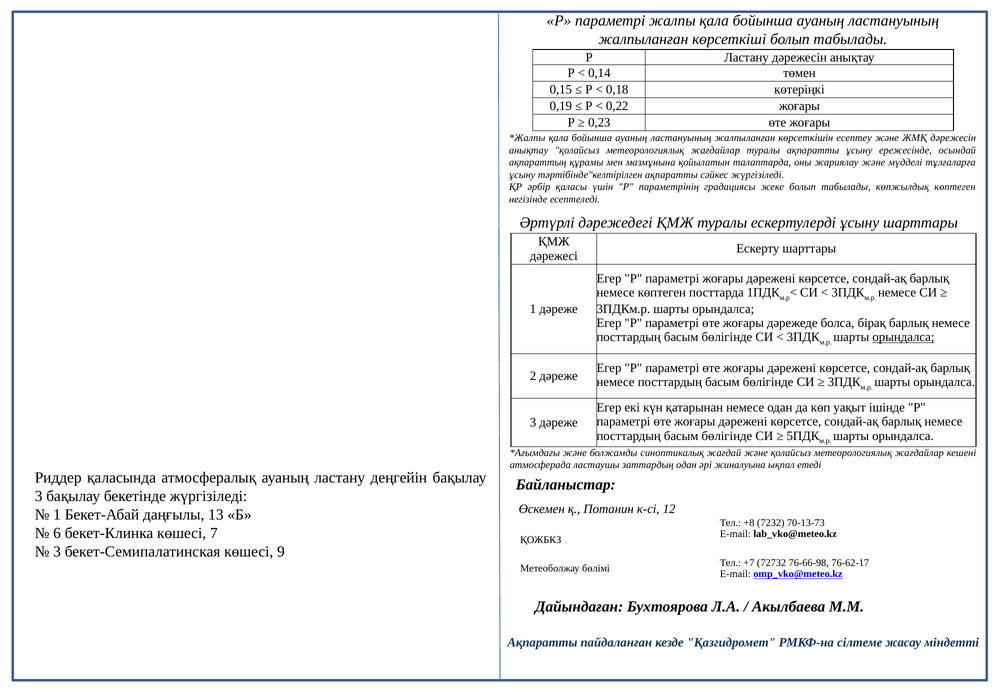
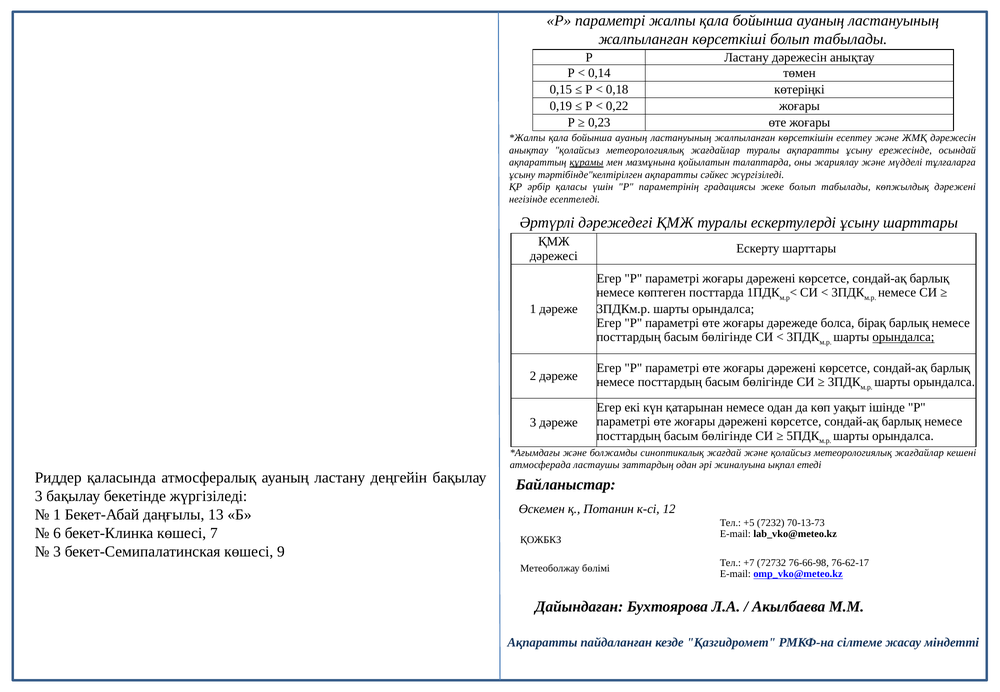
құрамы underline: none -> present (586, 163)
көпжылдық көптеген: көптеген -> дәрежені (955, 187)
+8: +8 -> +5 (749, 523)
